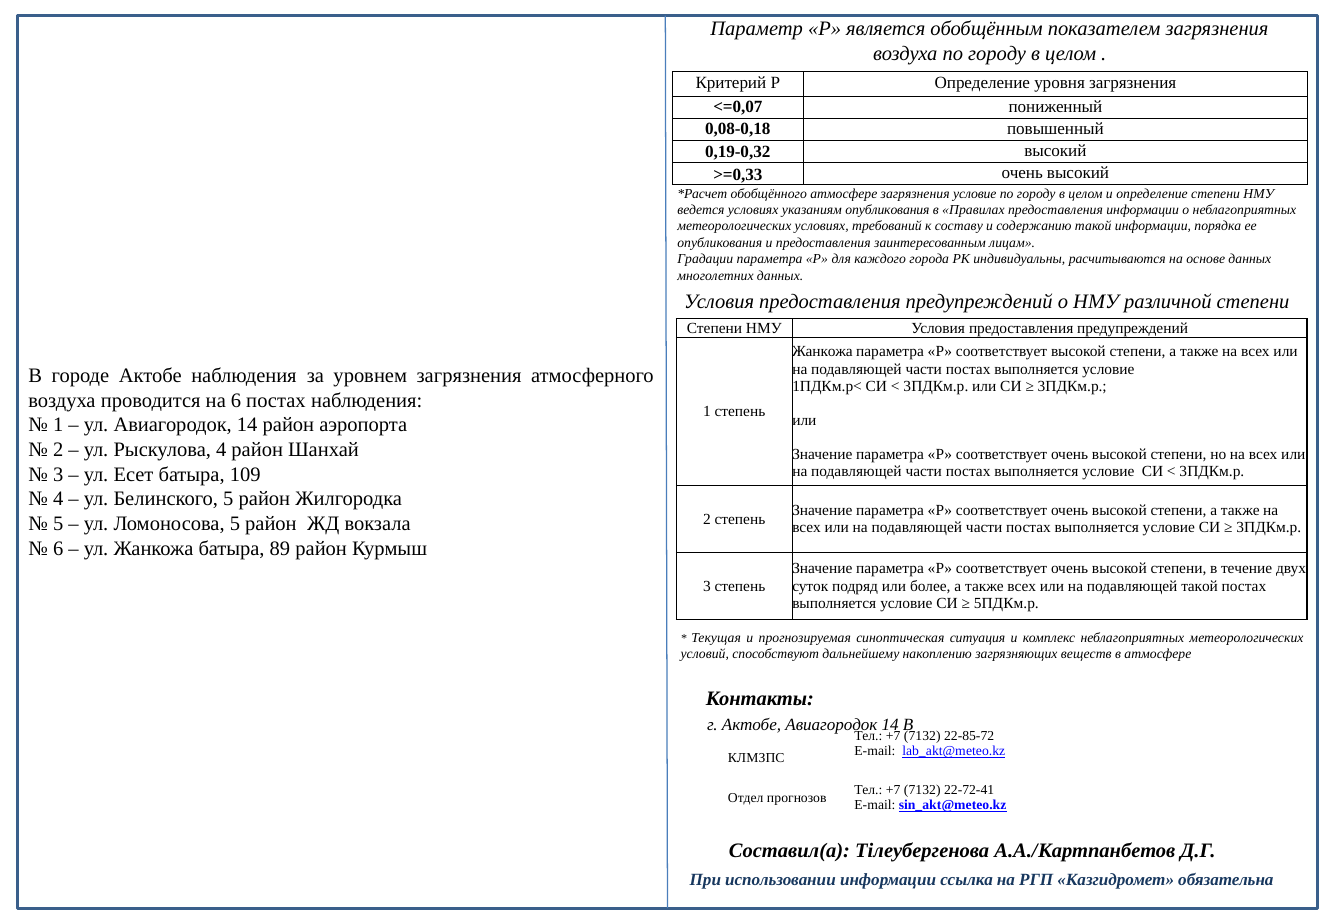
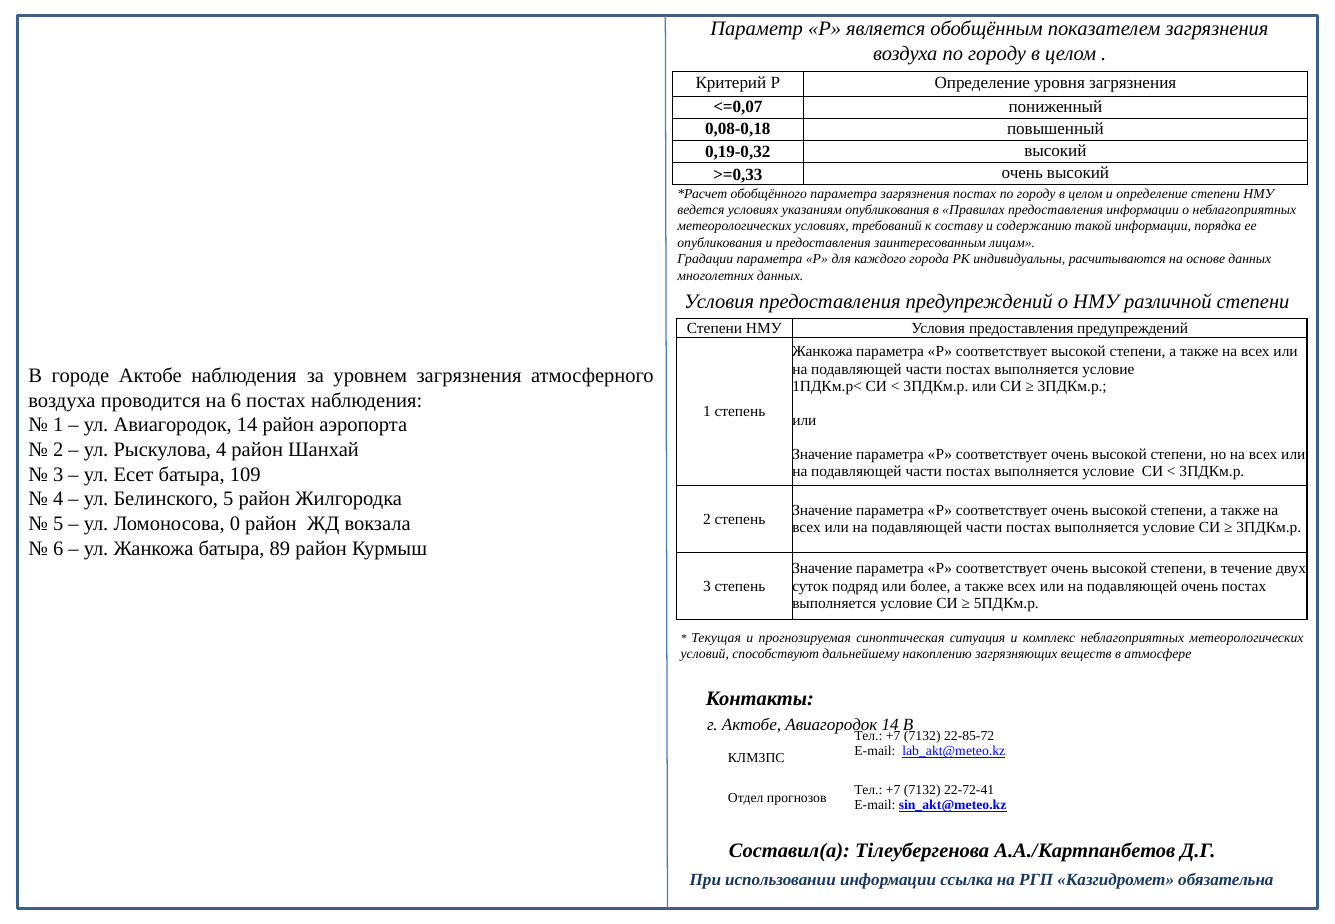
обобщённого атмосфере: атмосфере -> параметра (844, 194)
загрязнения условие: условие -> постах (975, 194)
Ломоносова 5: 5 -> 0 (235, 524)
подавляющей такой: такой -> очень (1200, 586)
